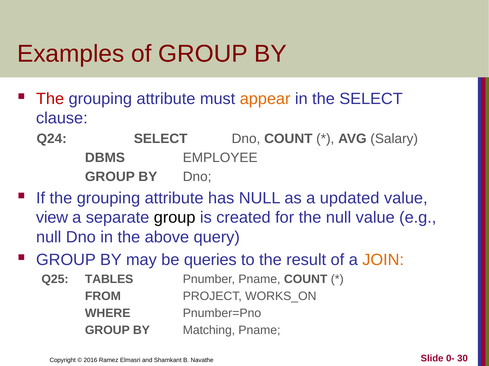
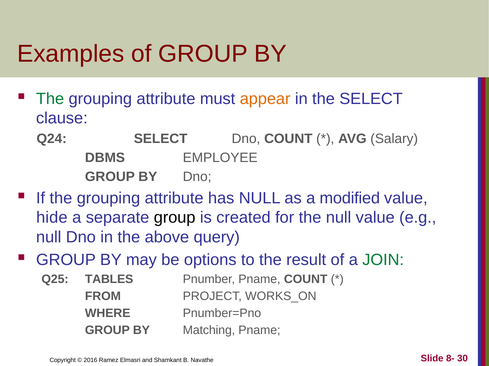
The colour: red -> green (50, 99)
updated: updated -> modified (350, 198)
view: view -> hide (52, 218)
queries: queries -> options (210, 260)
JOIN colour: orange -> green (383, 260)
0-: 0- -> 8- (450, 359)
